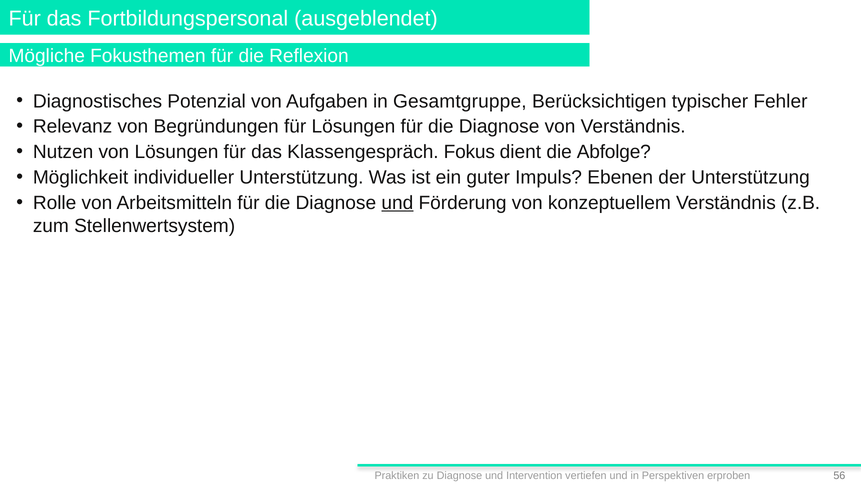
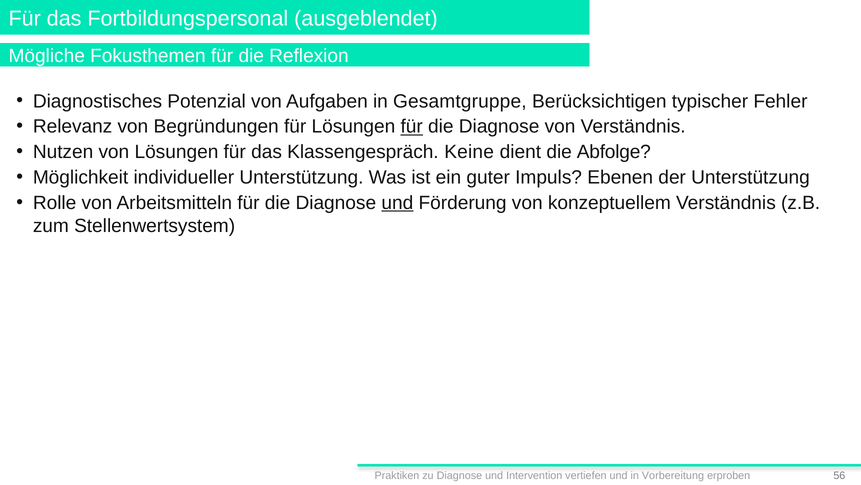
für underline: none -> present (412, 126)
Fokus: Fokus -> Keine (469, 152)
Perspektiven: Perspektiven -> Vorbereitung (673, 475)
